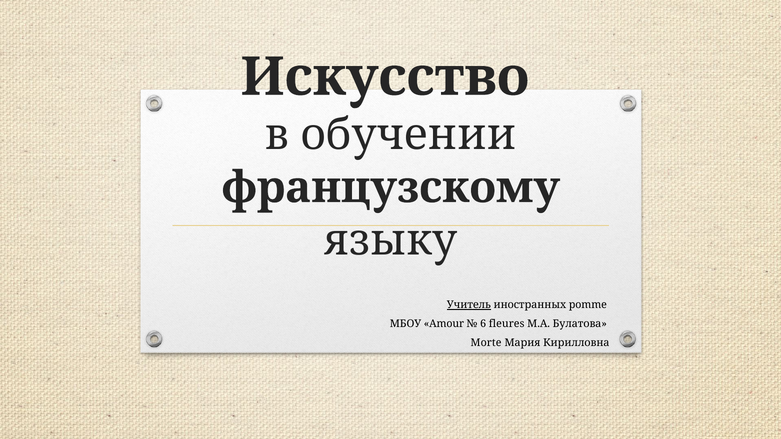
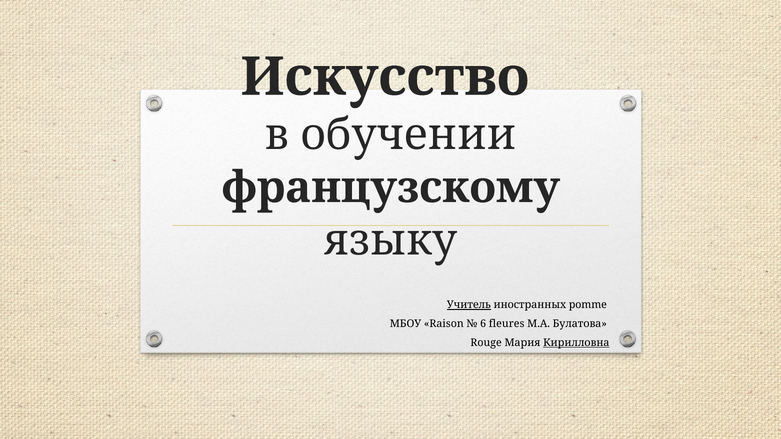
Amour: Amour -> Raison (444, 324)
Morte: Morte -> Rouge (486, 343)
Кирилловна underline: none -> present (576, 343)
